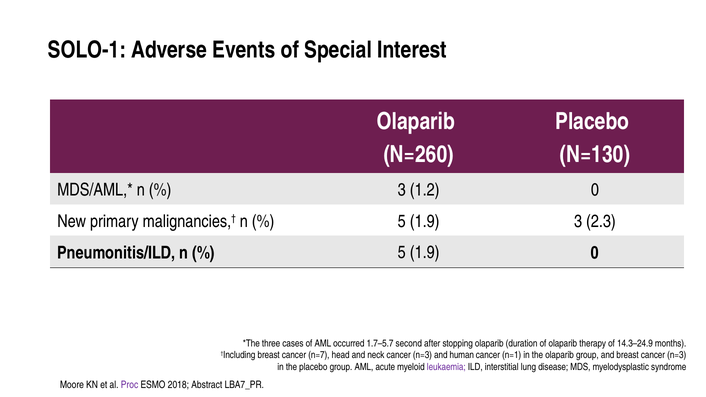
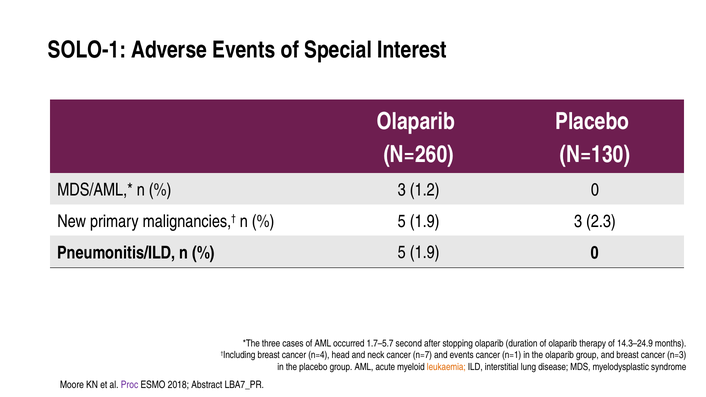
n=7: n=7 -> n=4 (319, 355)
neck cancer n=3: n=3 -> n=7 (422, 355)
and human: human -> events (462, 355)
leukaemia colour: purple -> orange (446, 367)
